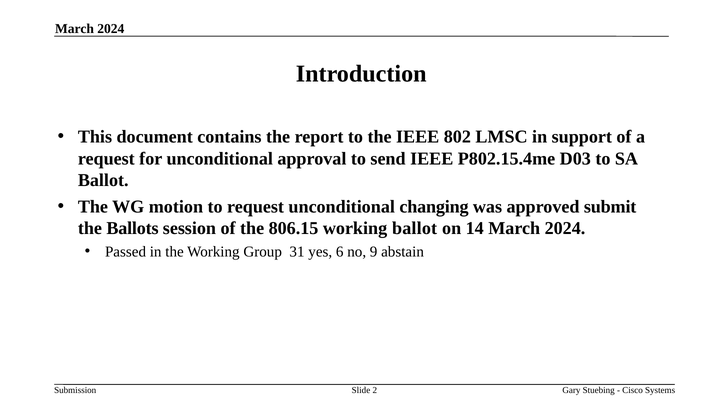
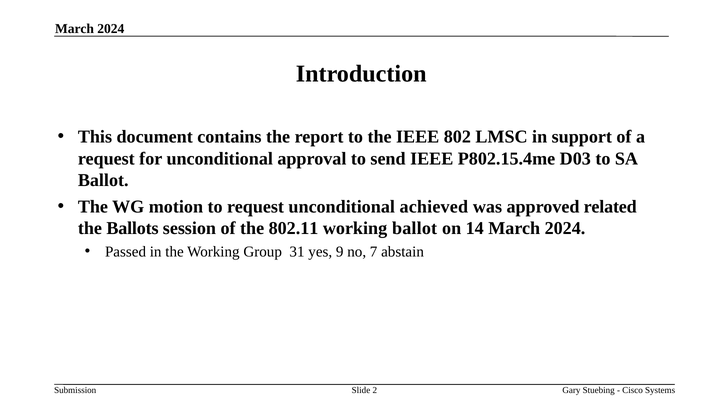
changing: changing -> achieved (434, 206)
submit: submit -> related (610, 206)
806.15: 806.15 -> 802.11 (294, 228)
6: 6 -> 9 (340, 252)
9: 9 -> 7 (374, 252)
